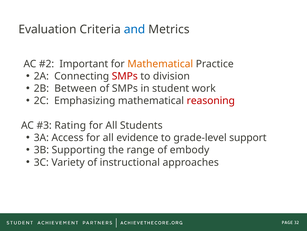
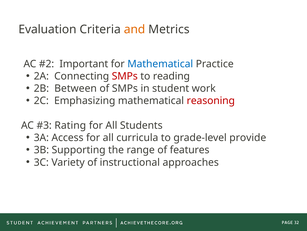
and colour: blue -> orange (135, 29)
Mathematical colour: orange -> blue (160, 64)
division: division -> reading (171, 76)
evidence: evidence -> curricula (137, 137)
support: support -> provide (248, 137)
embody: embody -> features (190, 150)
